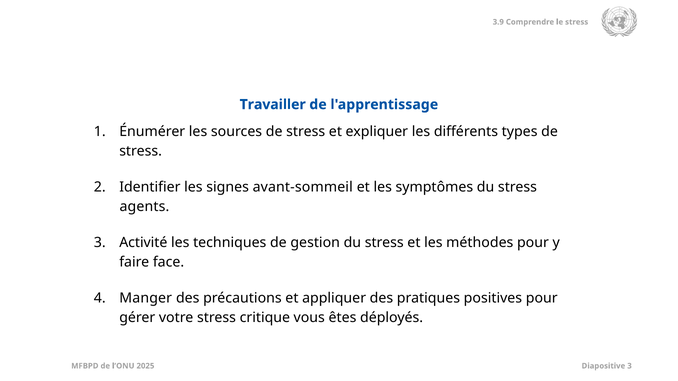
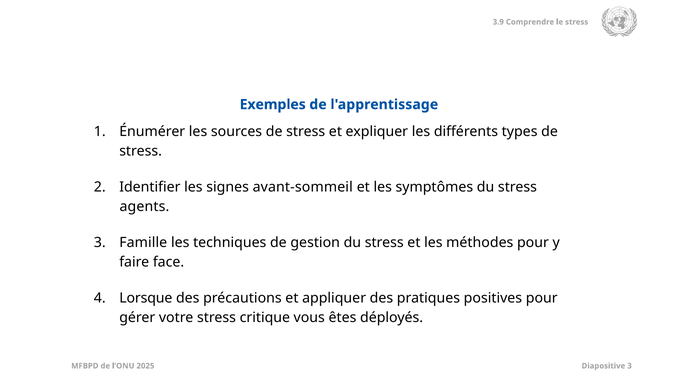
Travailler: Travailler -> Exemples (273, 105)
Activité: Activité -> Famille (143, 243)
Manger: Manger -> Lorsque (146, 299)
